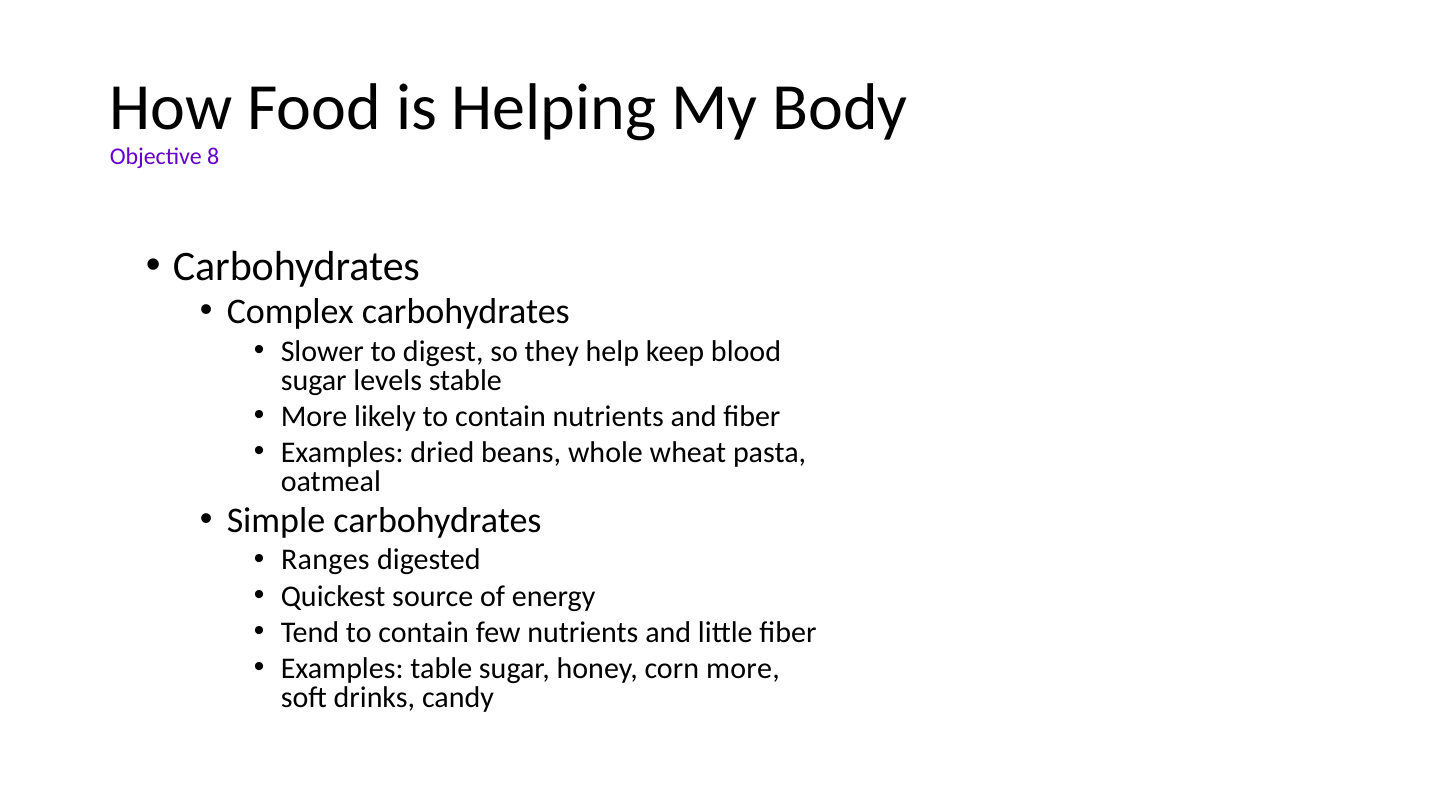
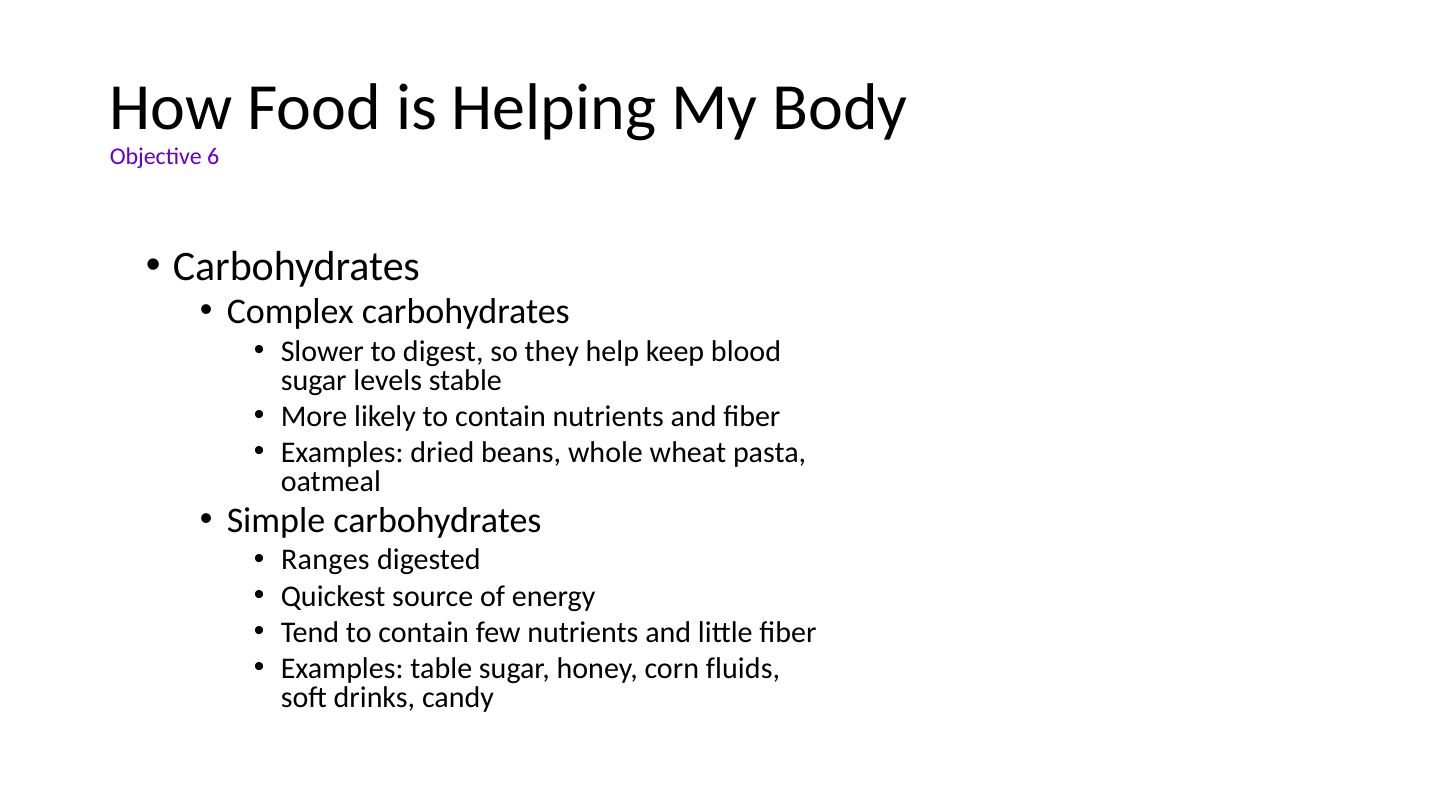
8: 8 -> 6 (213, 157)
corn more: more -> fluids (743, 669)
